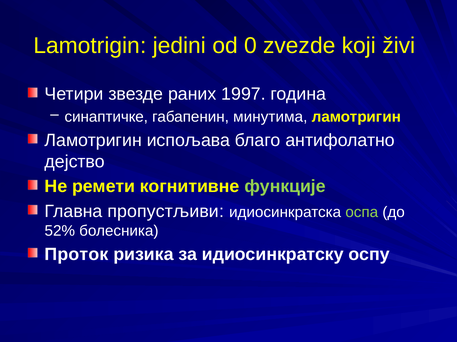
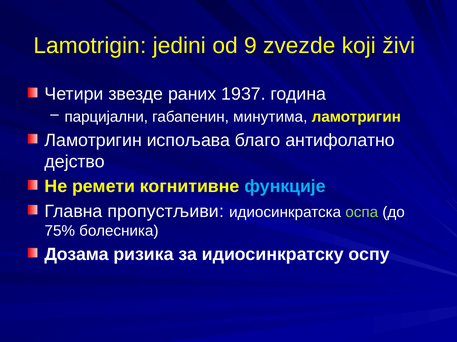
0: 0 -> 9 (250, 46)
1997: 1997 -> 1937 (244, 94)
синаптичке: синаптичке -> парцијални (106, 117)
функције colour: light green -> light blue (285, 187)
52%: 52% -> 75% (60, 231)
Проток: Проток -> Дозама (77, 255)
